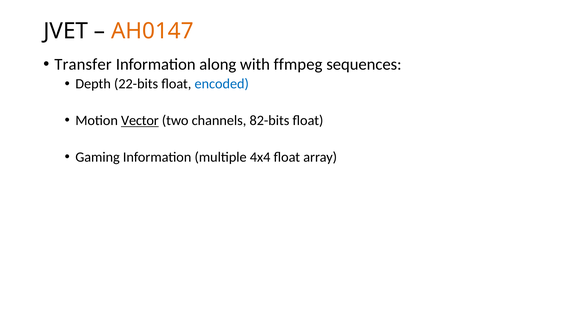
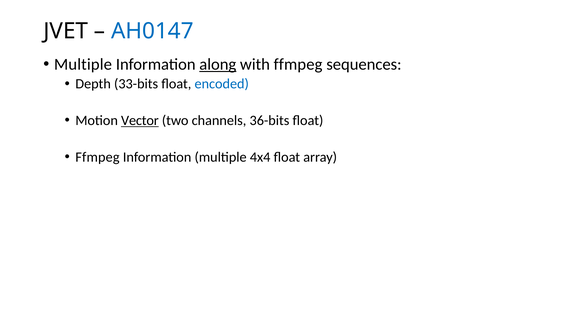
AH0147 colour: orange -> blue (152, 31)
Transfer: Transfer -> Multiple (83, 64)
along underline: none -> present (218, 64)
22-bits: 22-bits -> 33-bits (136, 84)
82-bits: 82-bits -> 36-bits (269, 121)
Gaming: Gaming -> Ffmpeg (97, 157)
